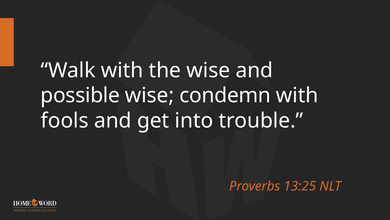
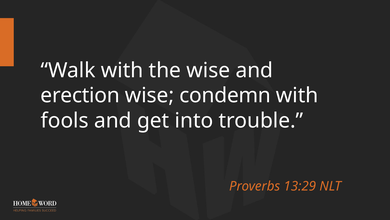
possible: possible -> erection (80, 95)
13:25: 13:25 -> 13:29 (300, 186)
